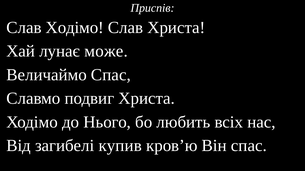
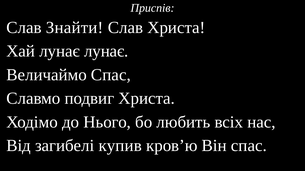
Слав Ходімо: Ходімо -> Знайти (75, 28)
лунає може: може -> лунає (106, 51)
